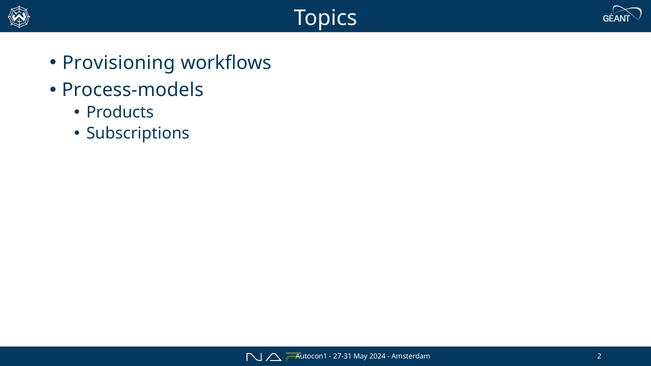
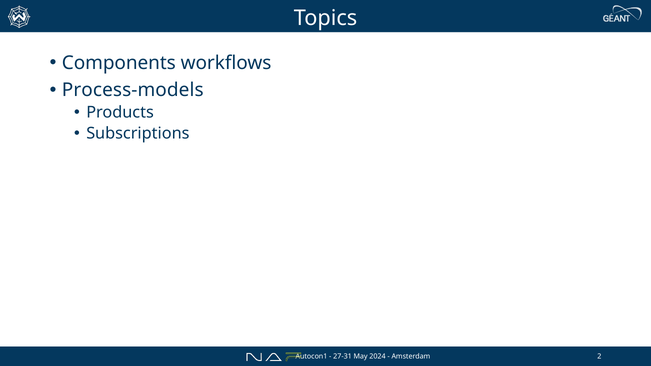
Provisioning: Provisioning -> Components (119, 63)
